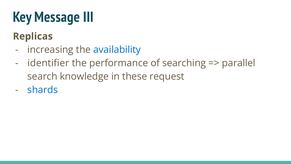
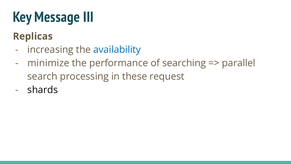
identifier: identifier -> minimize (48, 63)
knowledge: knowledge -> processing (84, 76)
shards colour: blue -> black (43, 90)
